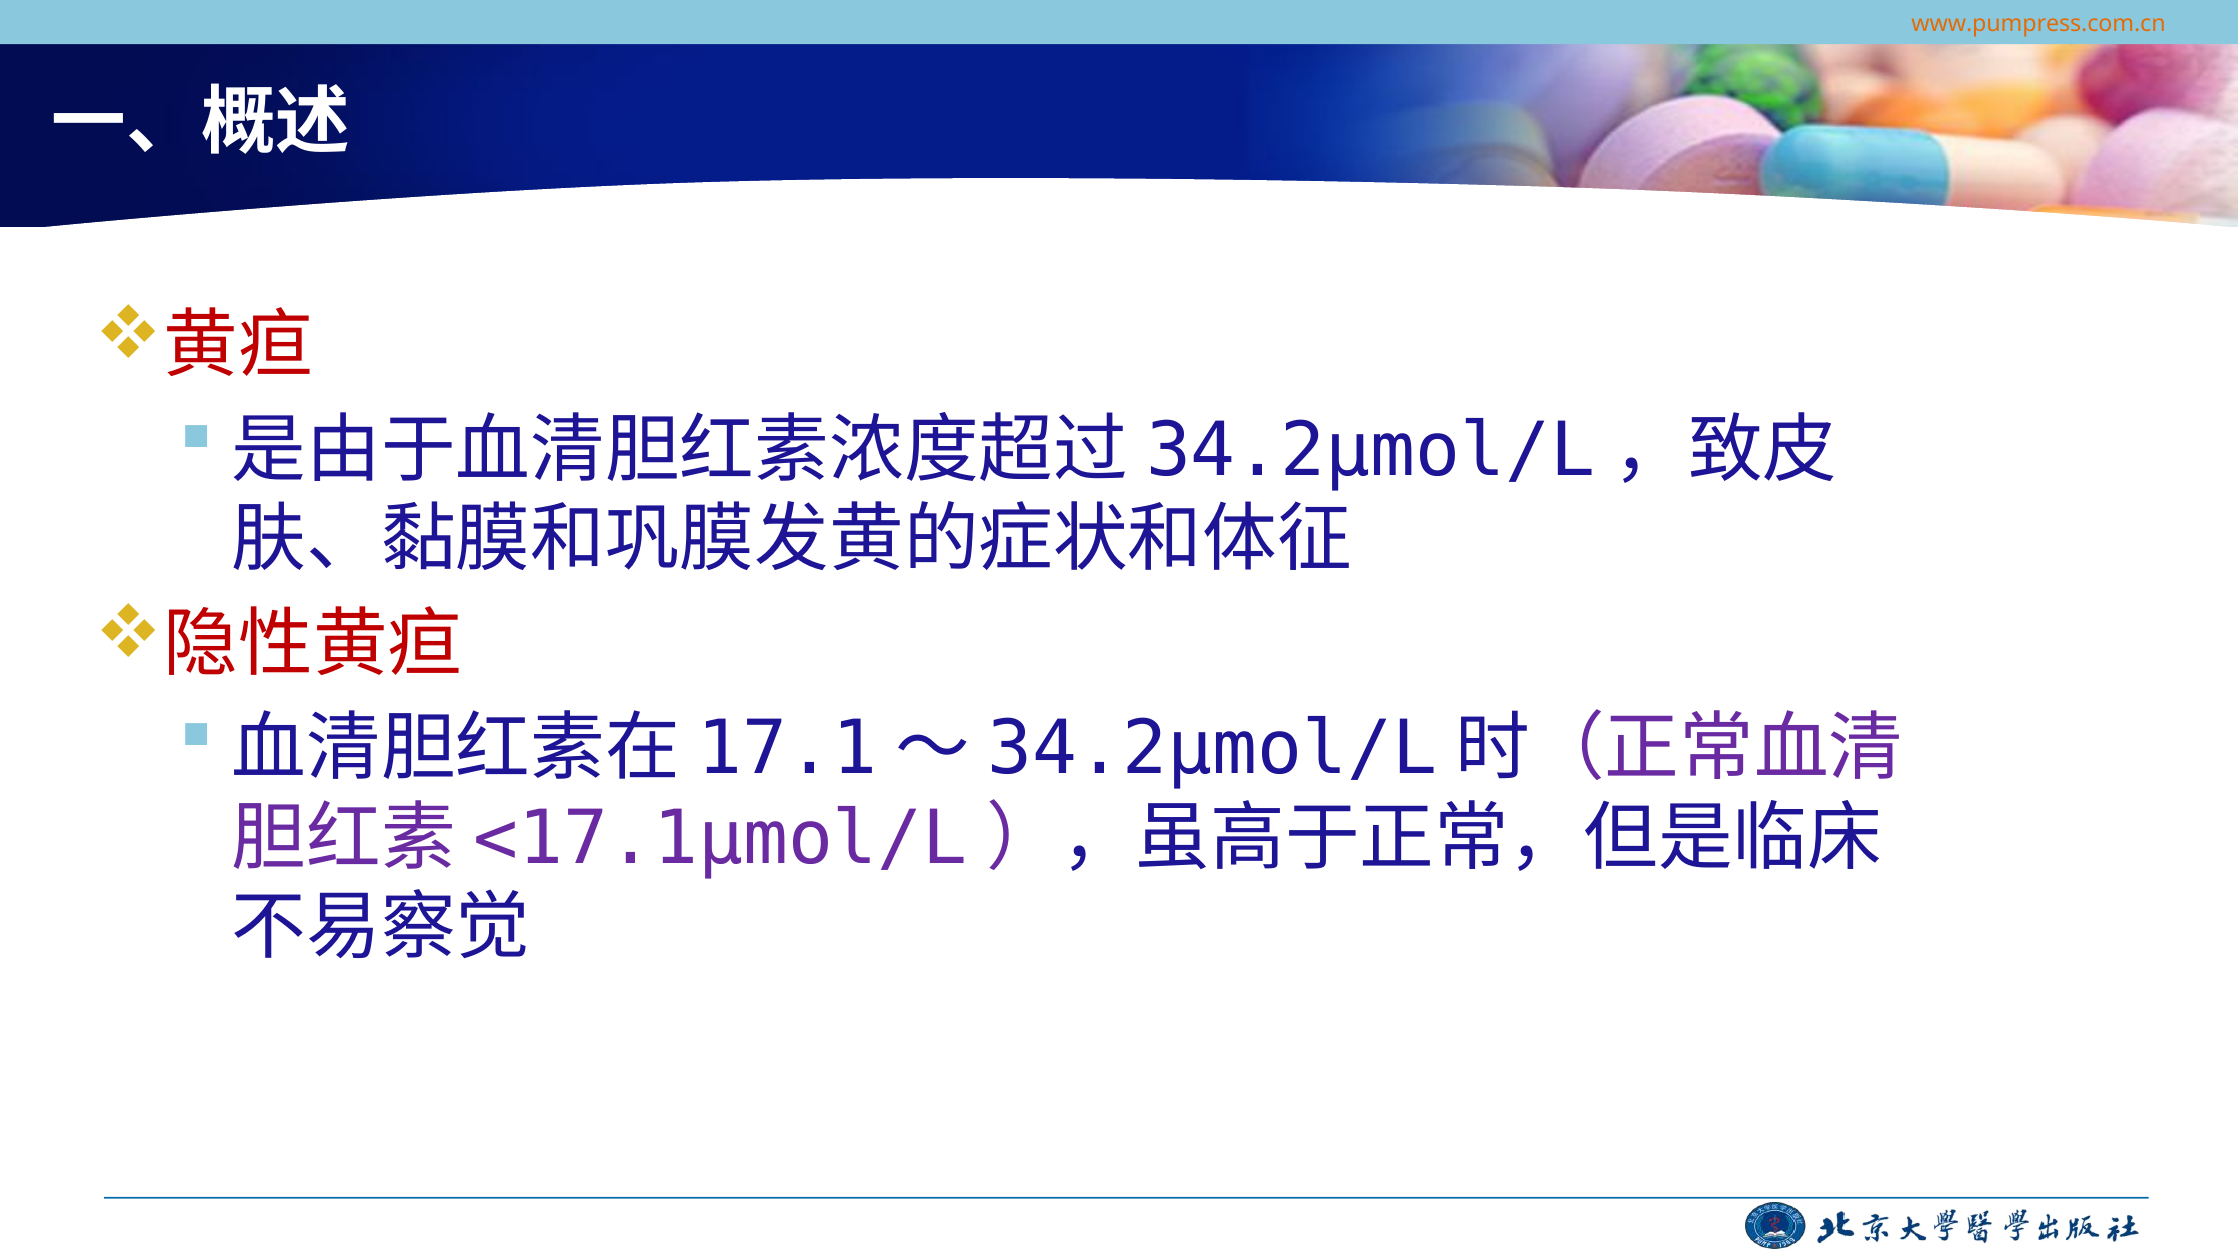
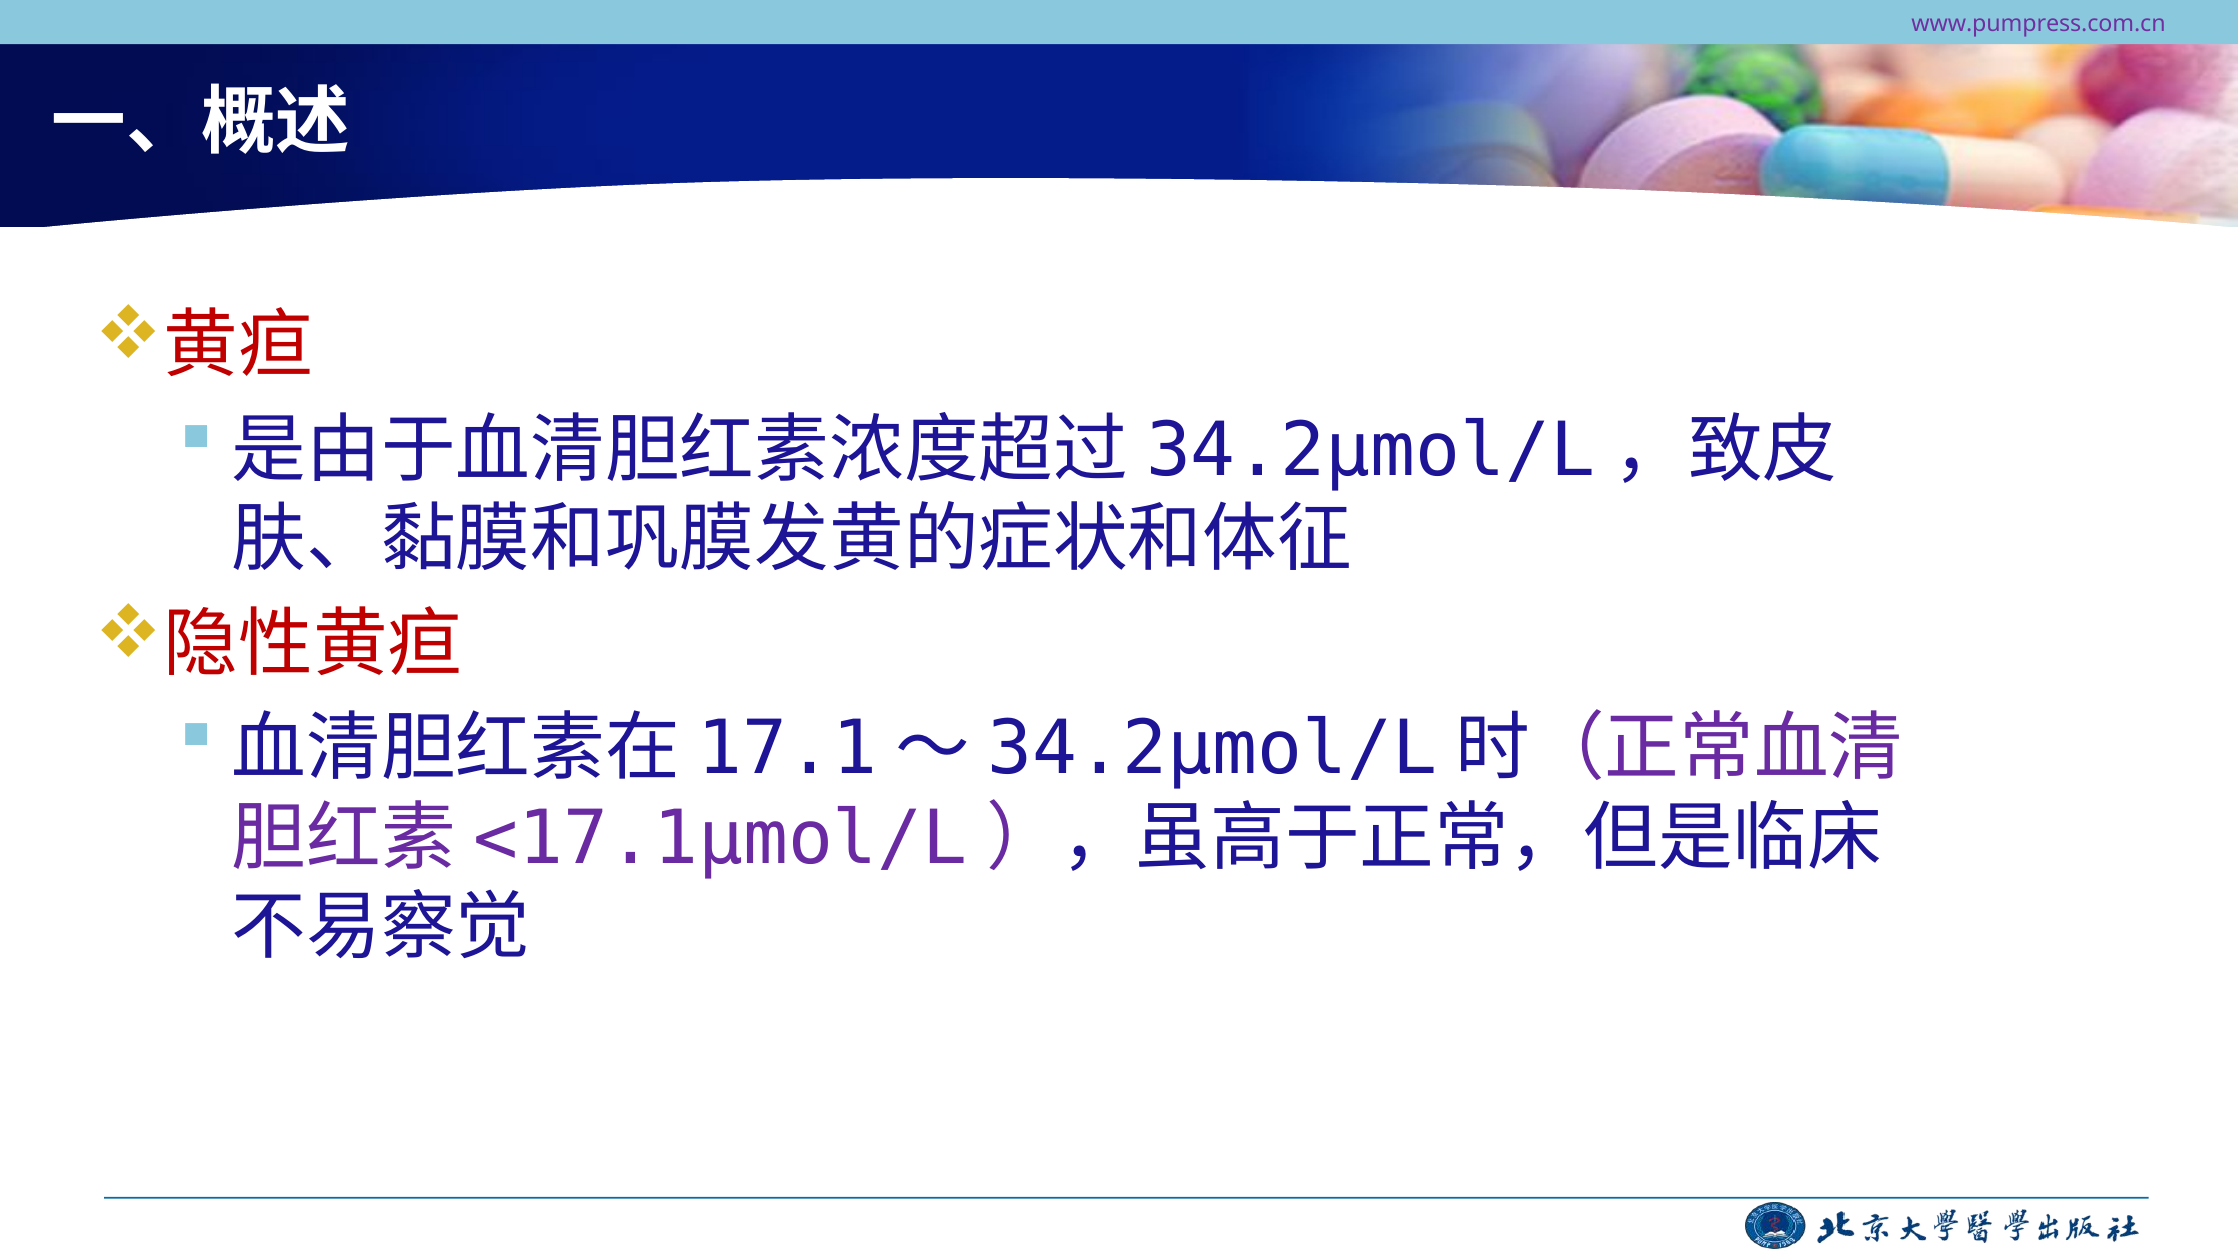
www.pumpress.com.cn colour: orange -> purple (2039, 24)
